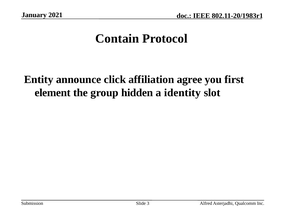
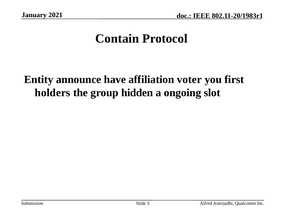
click: click -> have (115, 80)
agree: agree -> voter (189, 80)
element: element -> holders (53, 93)
identity: identity -> ongoing (183, 93)
